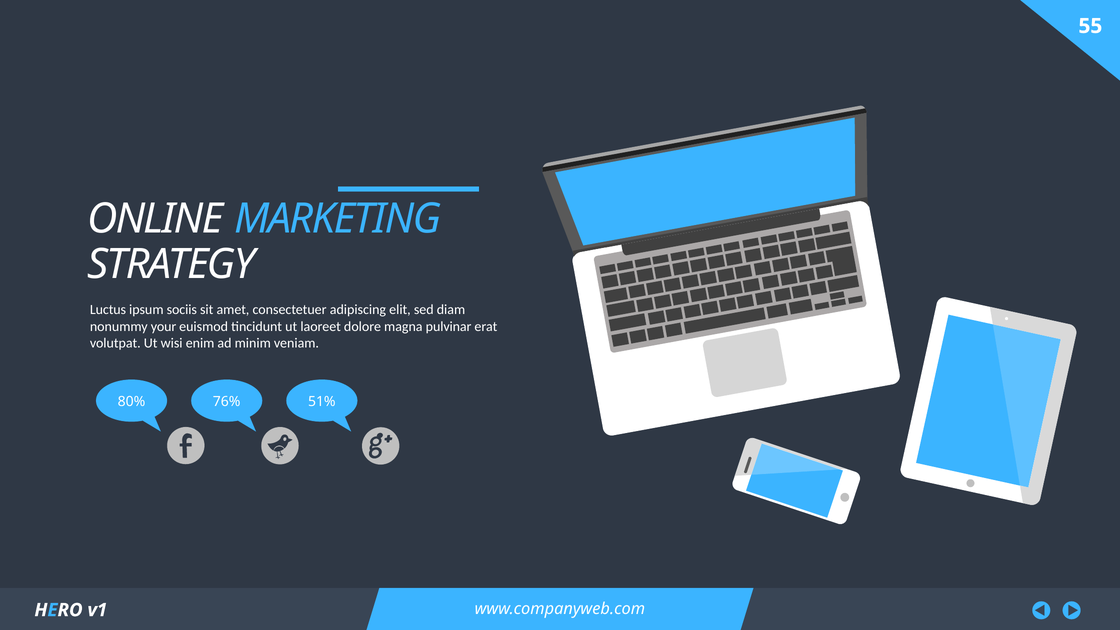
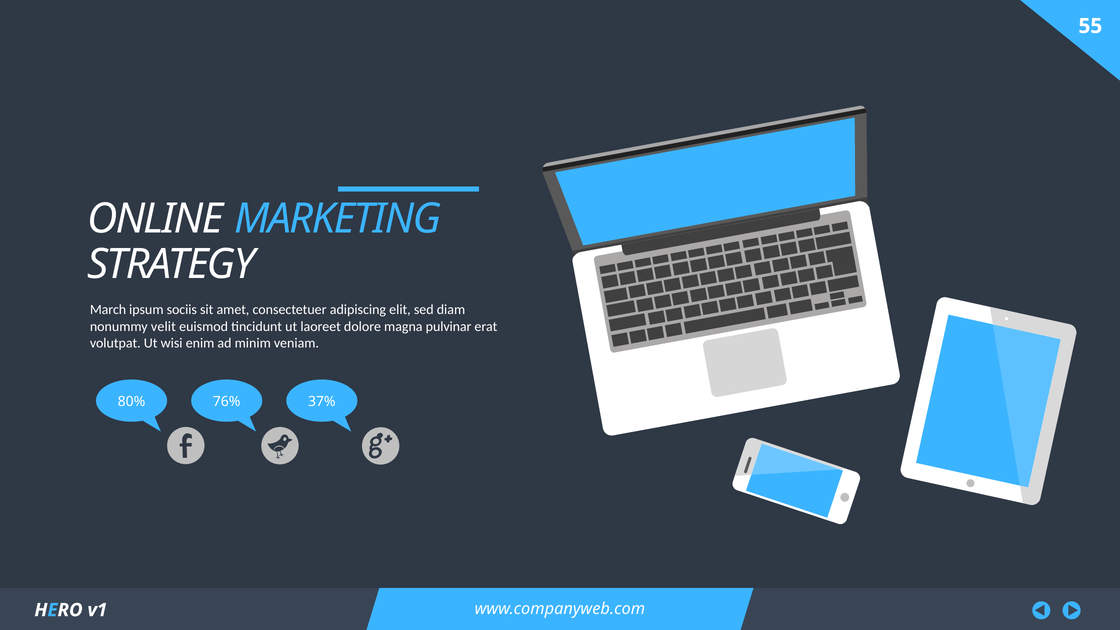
Luctus: Luctus -> March (108, 310)
your: your -> velit (163, 326)
51%: 51% -> 37% (322, 402)
